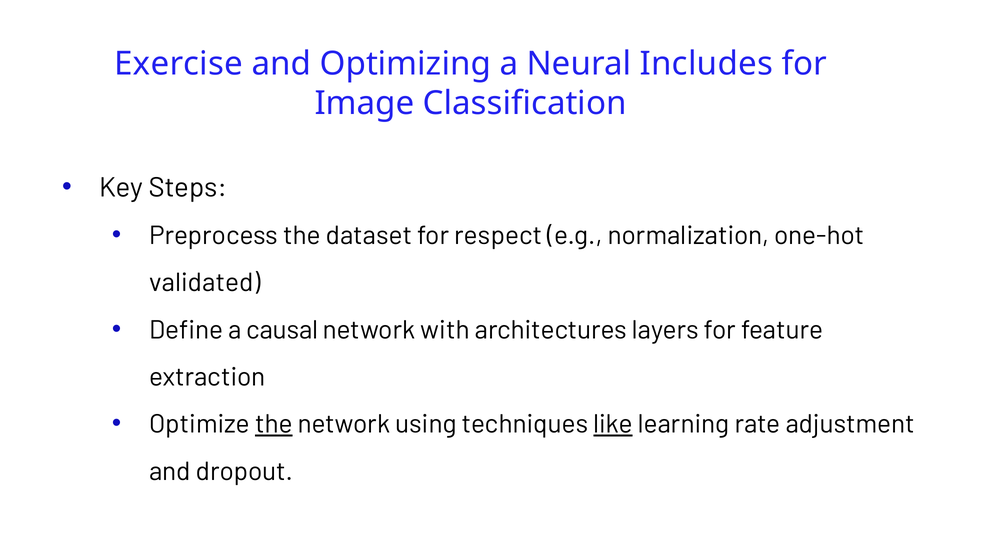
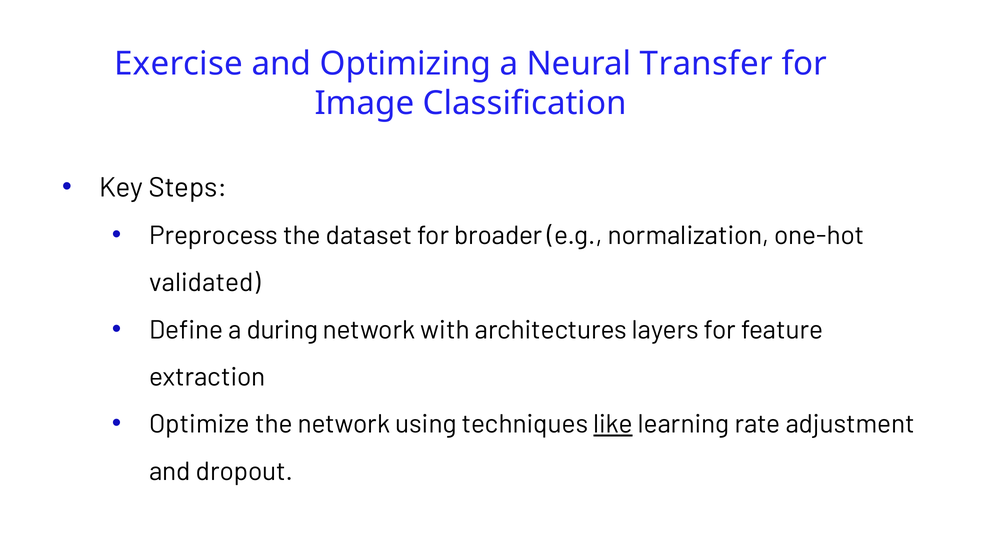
Includes: Includes -> Transfer (706, 64)
respect: respect -> broader (498, 236)
causal: causal -> during (282, 330)
the underline: present -> none (274, 424)
